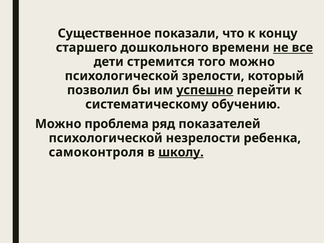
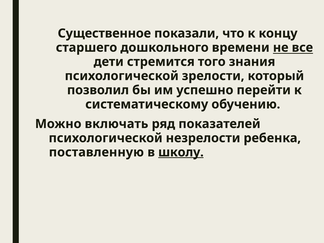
того можно: можно -> знания (252, 62)
успешно underline: present -> none (205, 90)
проблема: проблема -> включать (117, 124)
самоконтроля: самоконтроля -> поставленную (96, 152)
